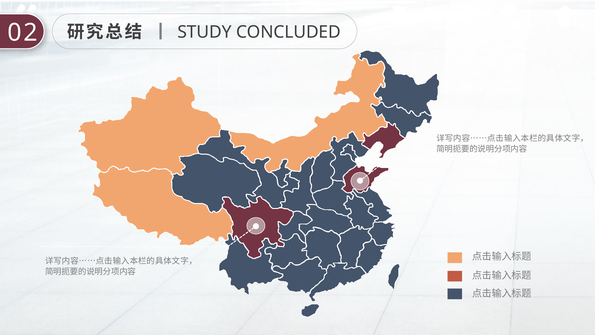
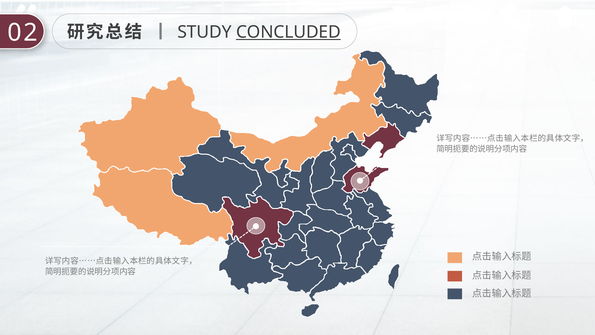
CONCLUDED underline: none -> present (288, 32)
